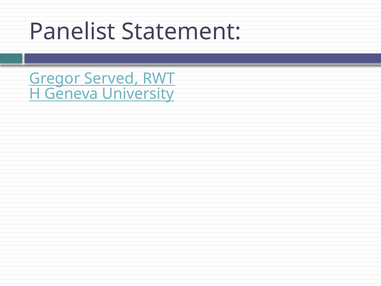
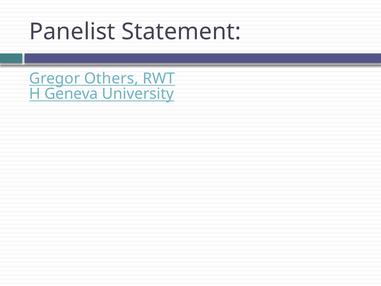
Served: Served -> Others (111, 78)
